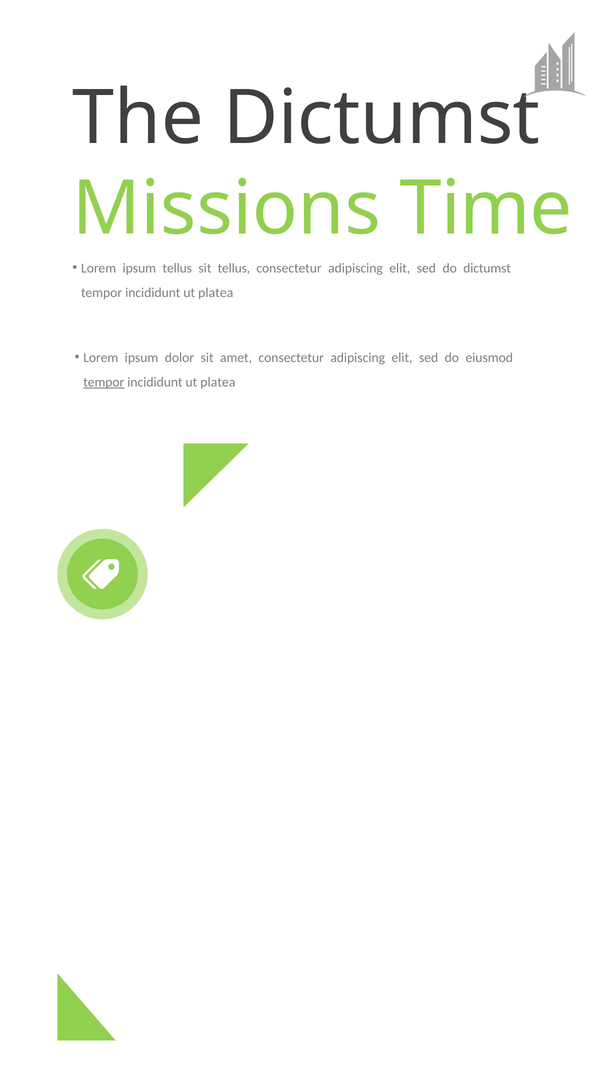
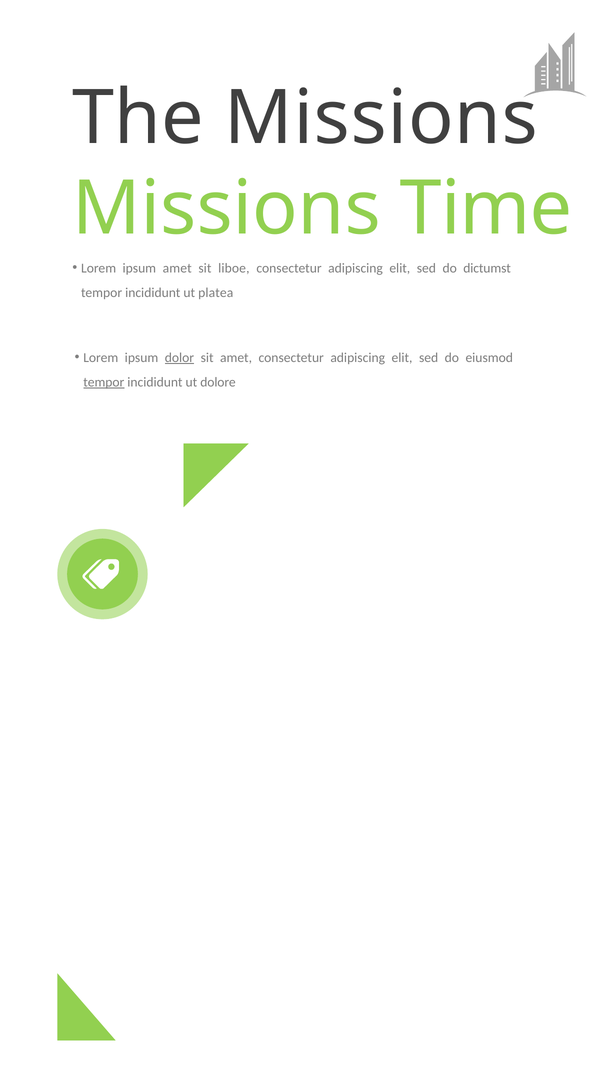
The Dictumst: Dictumst -> Missions (381, 118)
ipsum tellus: tellus -> amet (177, 268)
sit tellus: tellus -> liboe (234, 268)
dolor underline: none -> present (179, 358)
platea: platea -> dolore (218, 382)
